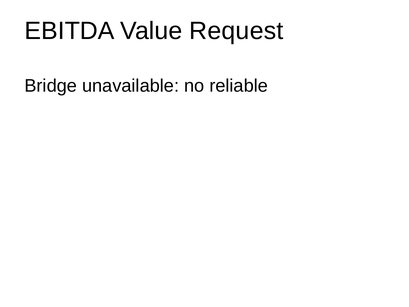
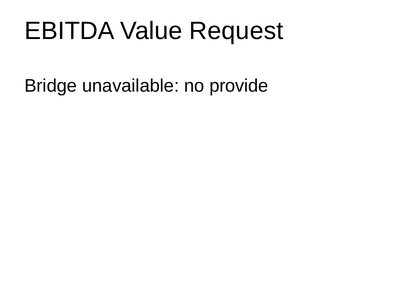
reliable: reliable -> provide (239, 86)
